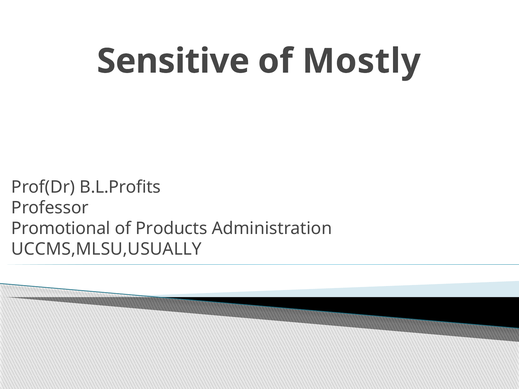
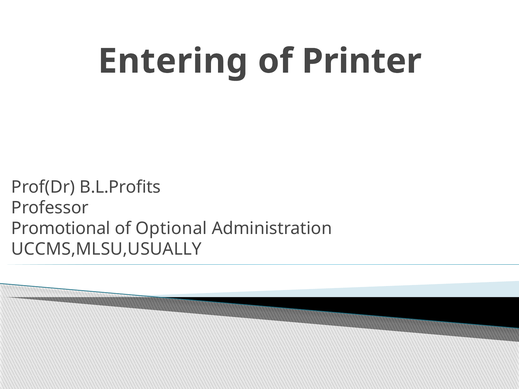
Sensitive: Sensitive -> Entering (173, 61)
Mostly: Mostly -> Printer (362, 61)
Products: Products -> Optional (171, 229)
